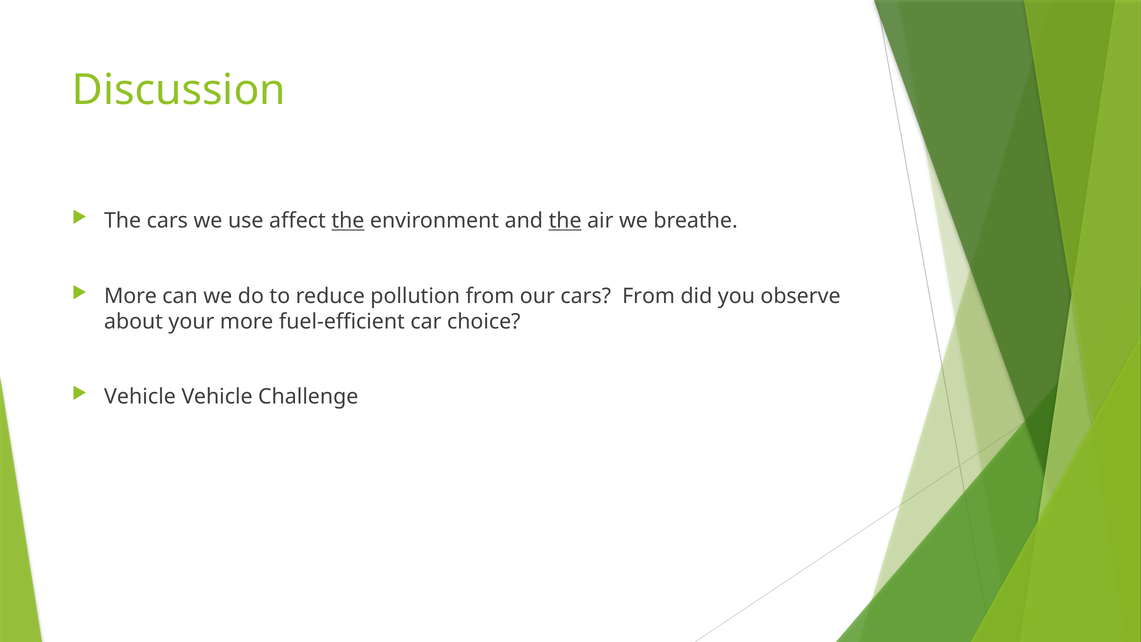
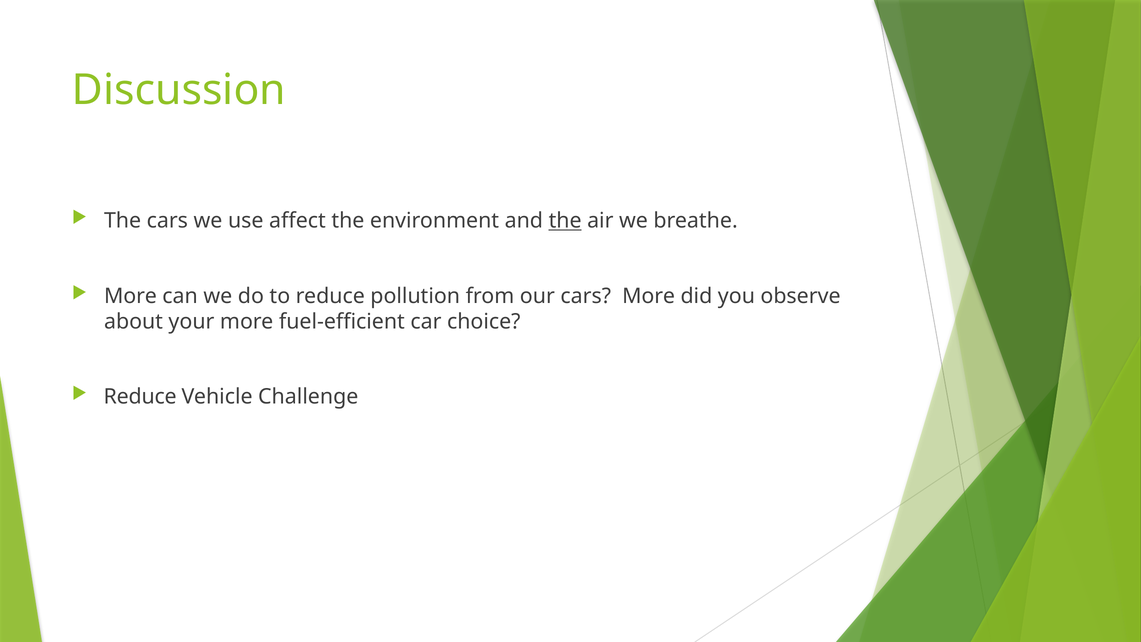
the underline: present -> none (348, 221)
cars From: From -> More (649, 296)
Vehicle: Vehicle -> Reduce (140, 397)
